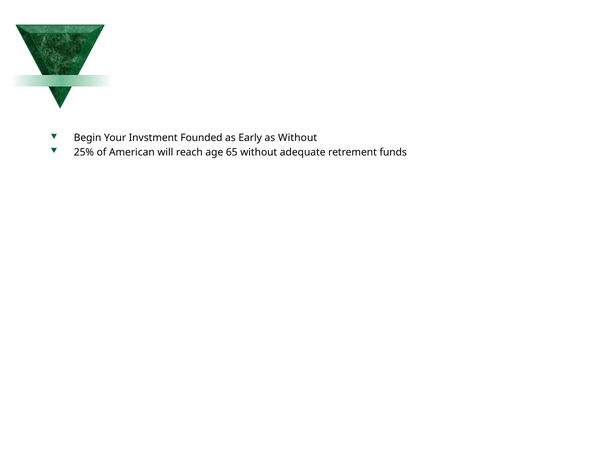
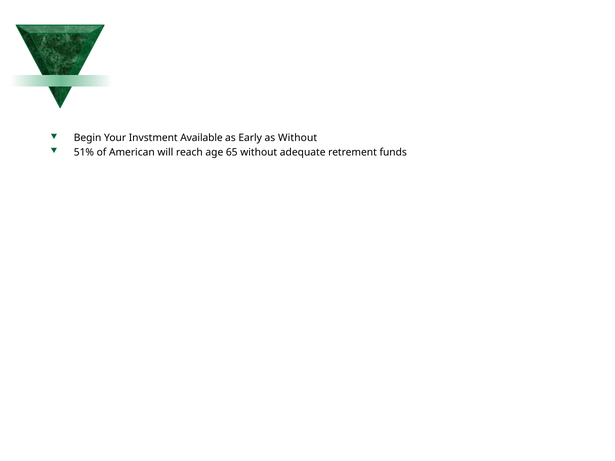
Founded: Founded -> Available (201, 138)
25%: 25% -> 51% (84, 152)
